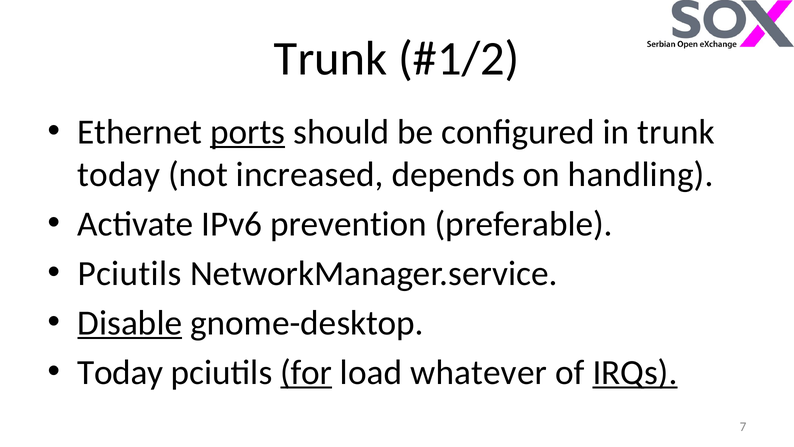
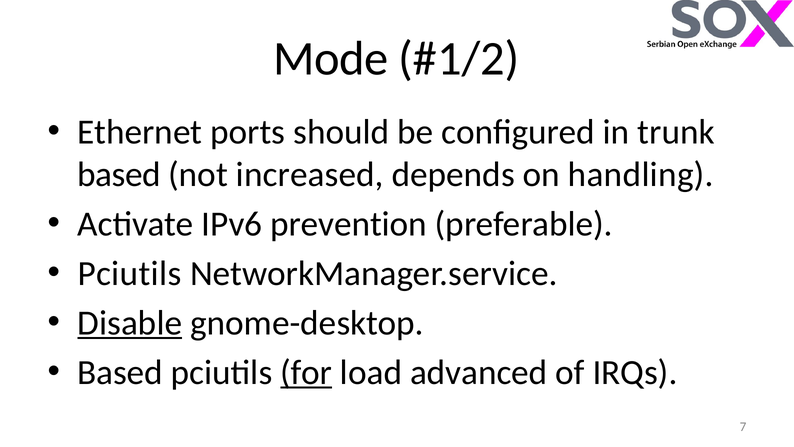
Trunk: Trunk -> Mode (331, 58)
ports underline: present -> none (248, 132)
today: today -> based (119, 174)
Today: Today -> Based (120, 372)
whatever: whatever -> advanced (479, 372)
IRQs underline: present -> none (635, 372)
